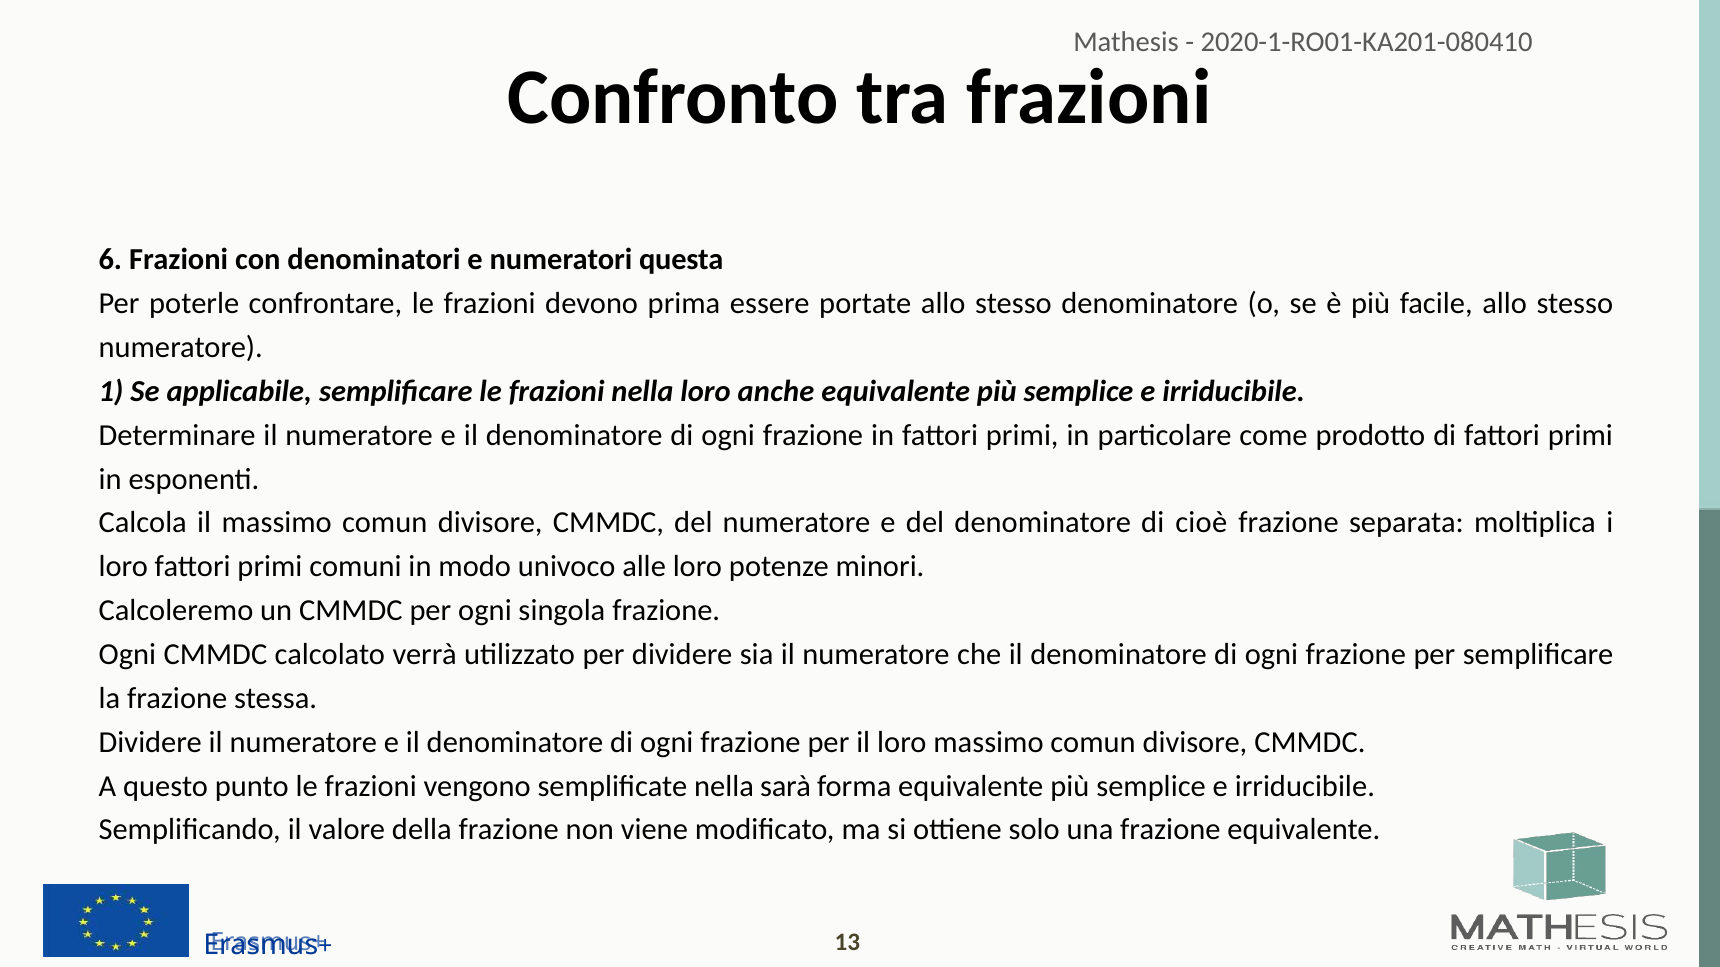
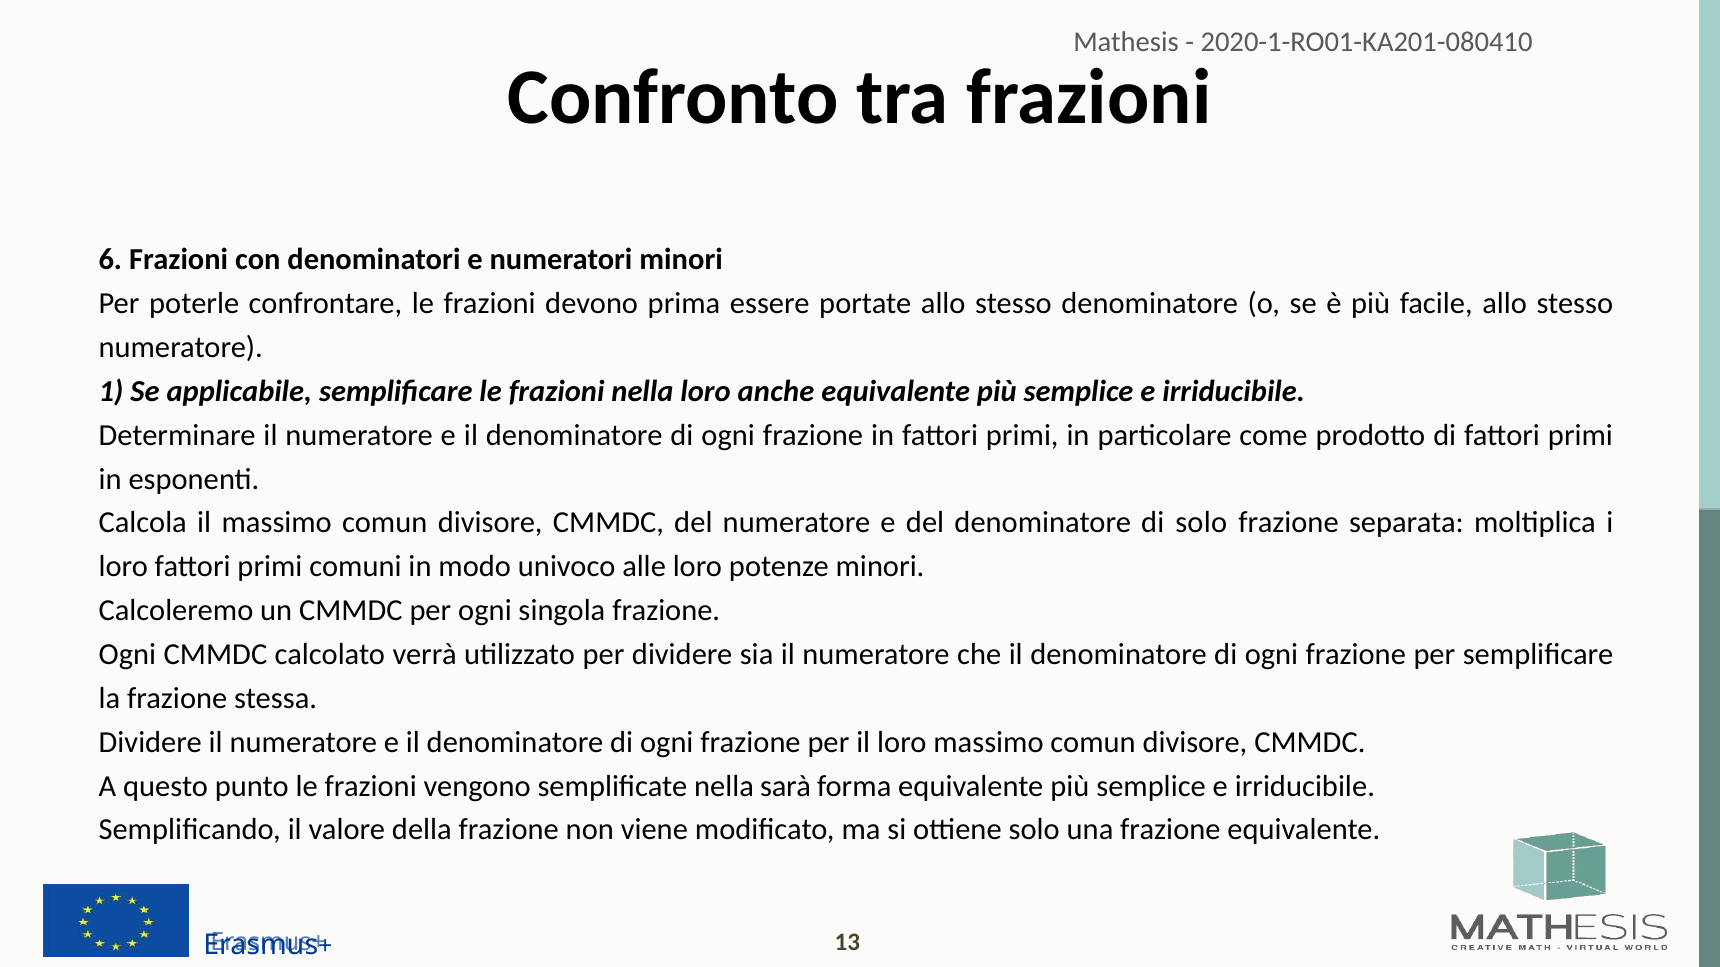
numeratori questa: questa -> minori (681, 260)
di cioè: cioè -> solo (1201, 523)
